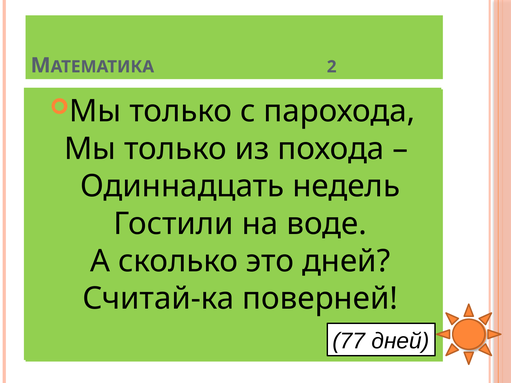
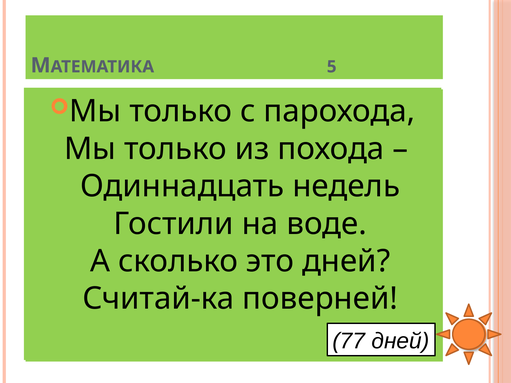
2: 2 -> 5 (332, 67)
